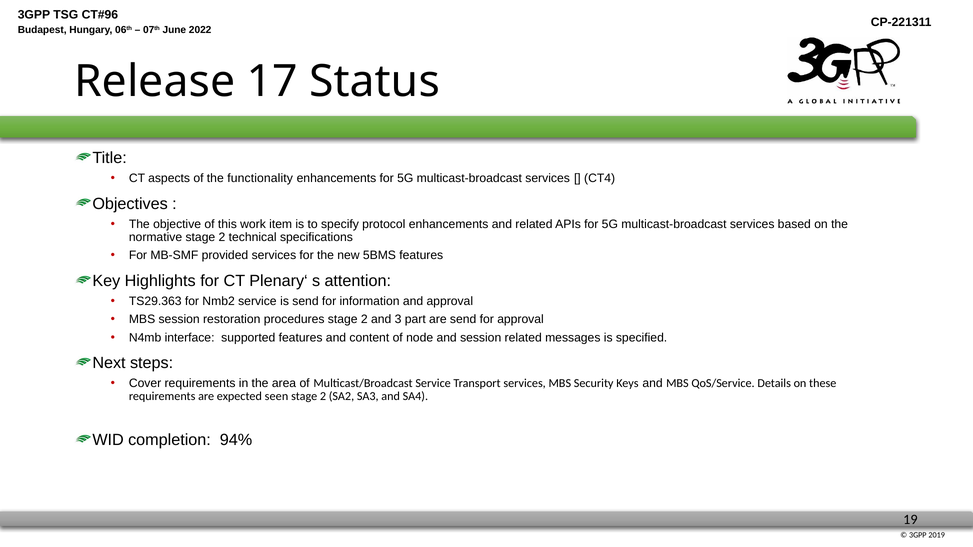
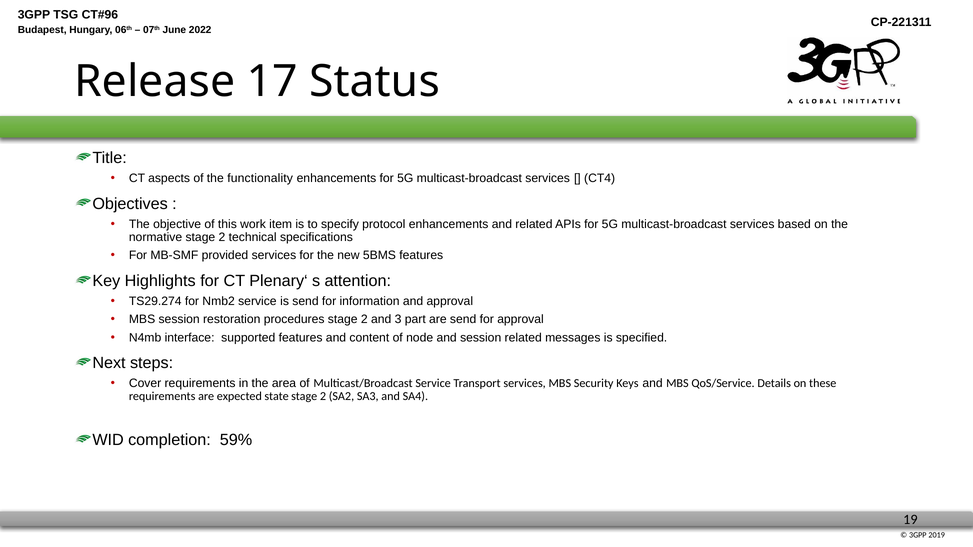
TS29.363: TS29.363 -> TS29.274 (155, 301)
seen: seen -> state (277, 397)
94%: 94% -> 59% (236, 440)
